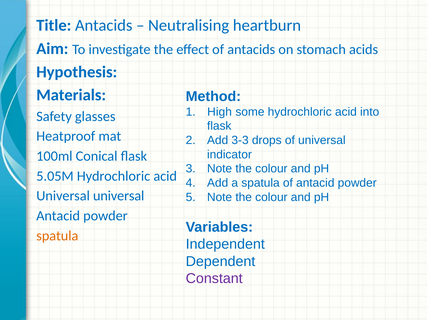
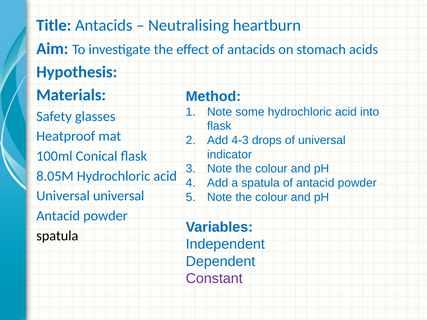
High: High -> Note (220, 112)
3-3: 3-3 -> 4-3 (240, 140)
5.05M: 5.05M -> 8.05M (55, 176)
spatula colour: orange -> black (57, 236)
